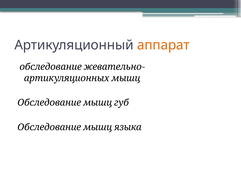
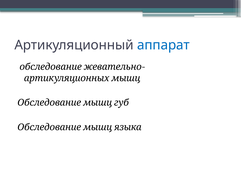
аппарат colour: orange -> blue (163, 45)
